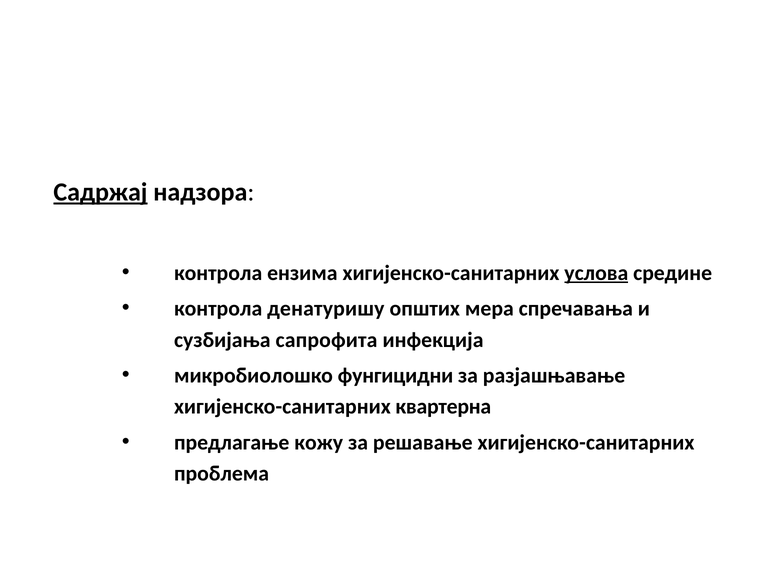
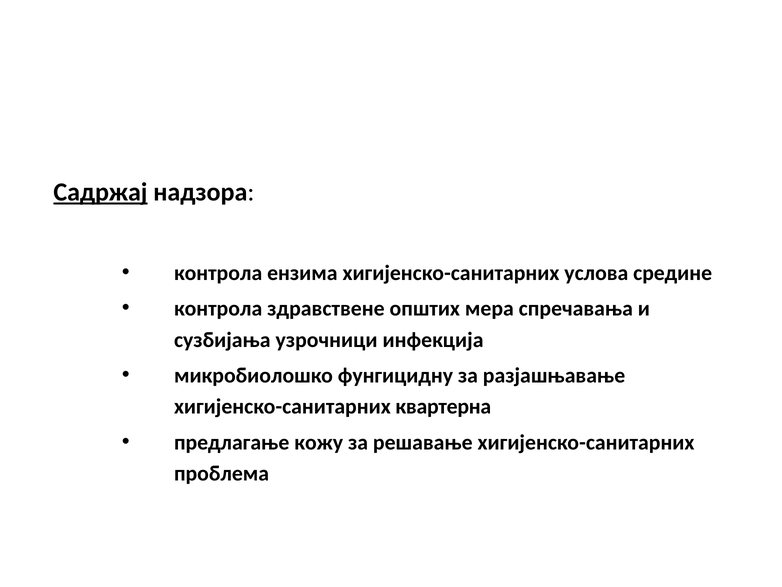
услова underline: present -> none (596, 273)
денатуришу: денатуришу -> здравствене (326, 308)
сапрофита: сапрофита -> узрочници (327, 340)
фунгицидни: фунгицидни -> фунгицидну (395, 375)
